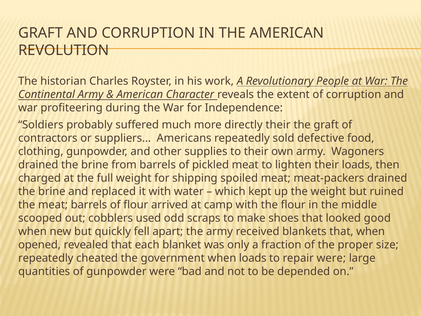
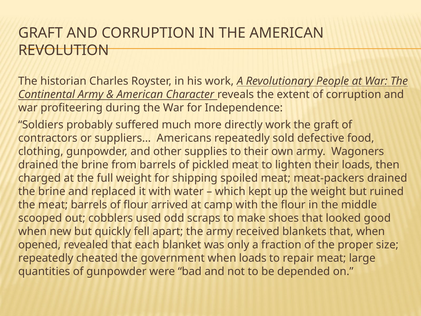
directly their: their -> work (278, 125)
repair were: were -> meat (331, 258)
